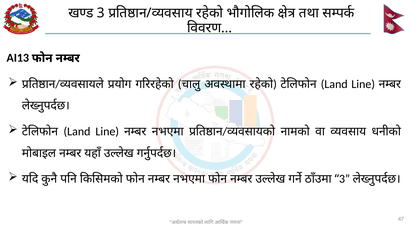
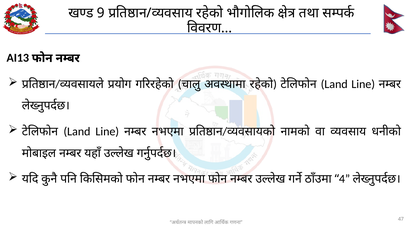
3: 3 -> 9 (101, 13)
3: 3 -> 4 (345, 179)
